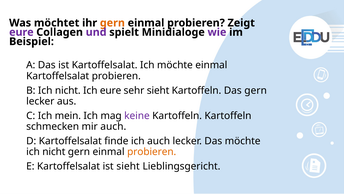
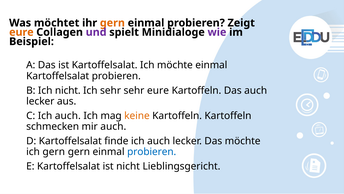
eure colour: purple -> orange (21, 32)
Ich eure: eure -> sehr (111, 90)
sehr sieht: sieht -> eure (158, 90)
Das gern: gern -> auch (256, 90)
C Ich mein: mein -> auch (68, 115)
keine colour: purple -> orange (137, 115)
nicht: nicht -> gern (54, 151)
probieren colour: orange -> blue (152, 151)
ist sieht: sieht -> nicht (128, 166)
